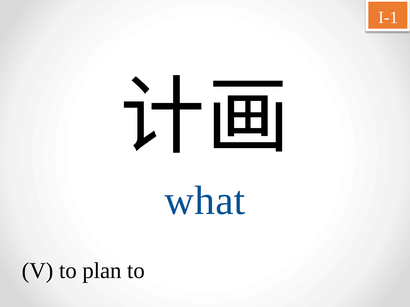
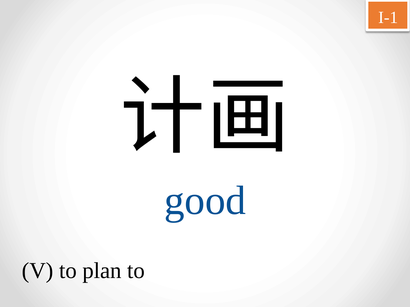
what: what -> good (205, 201)
